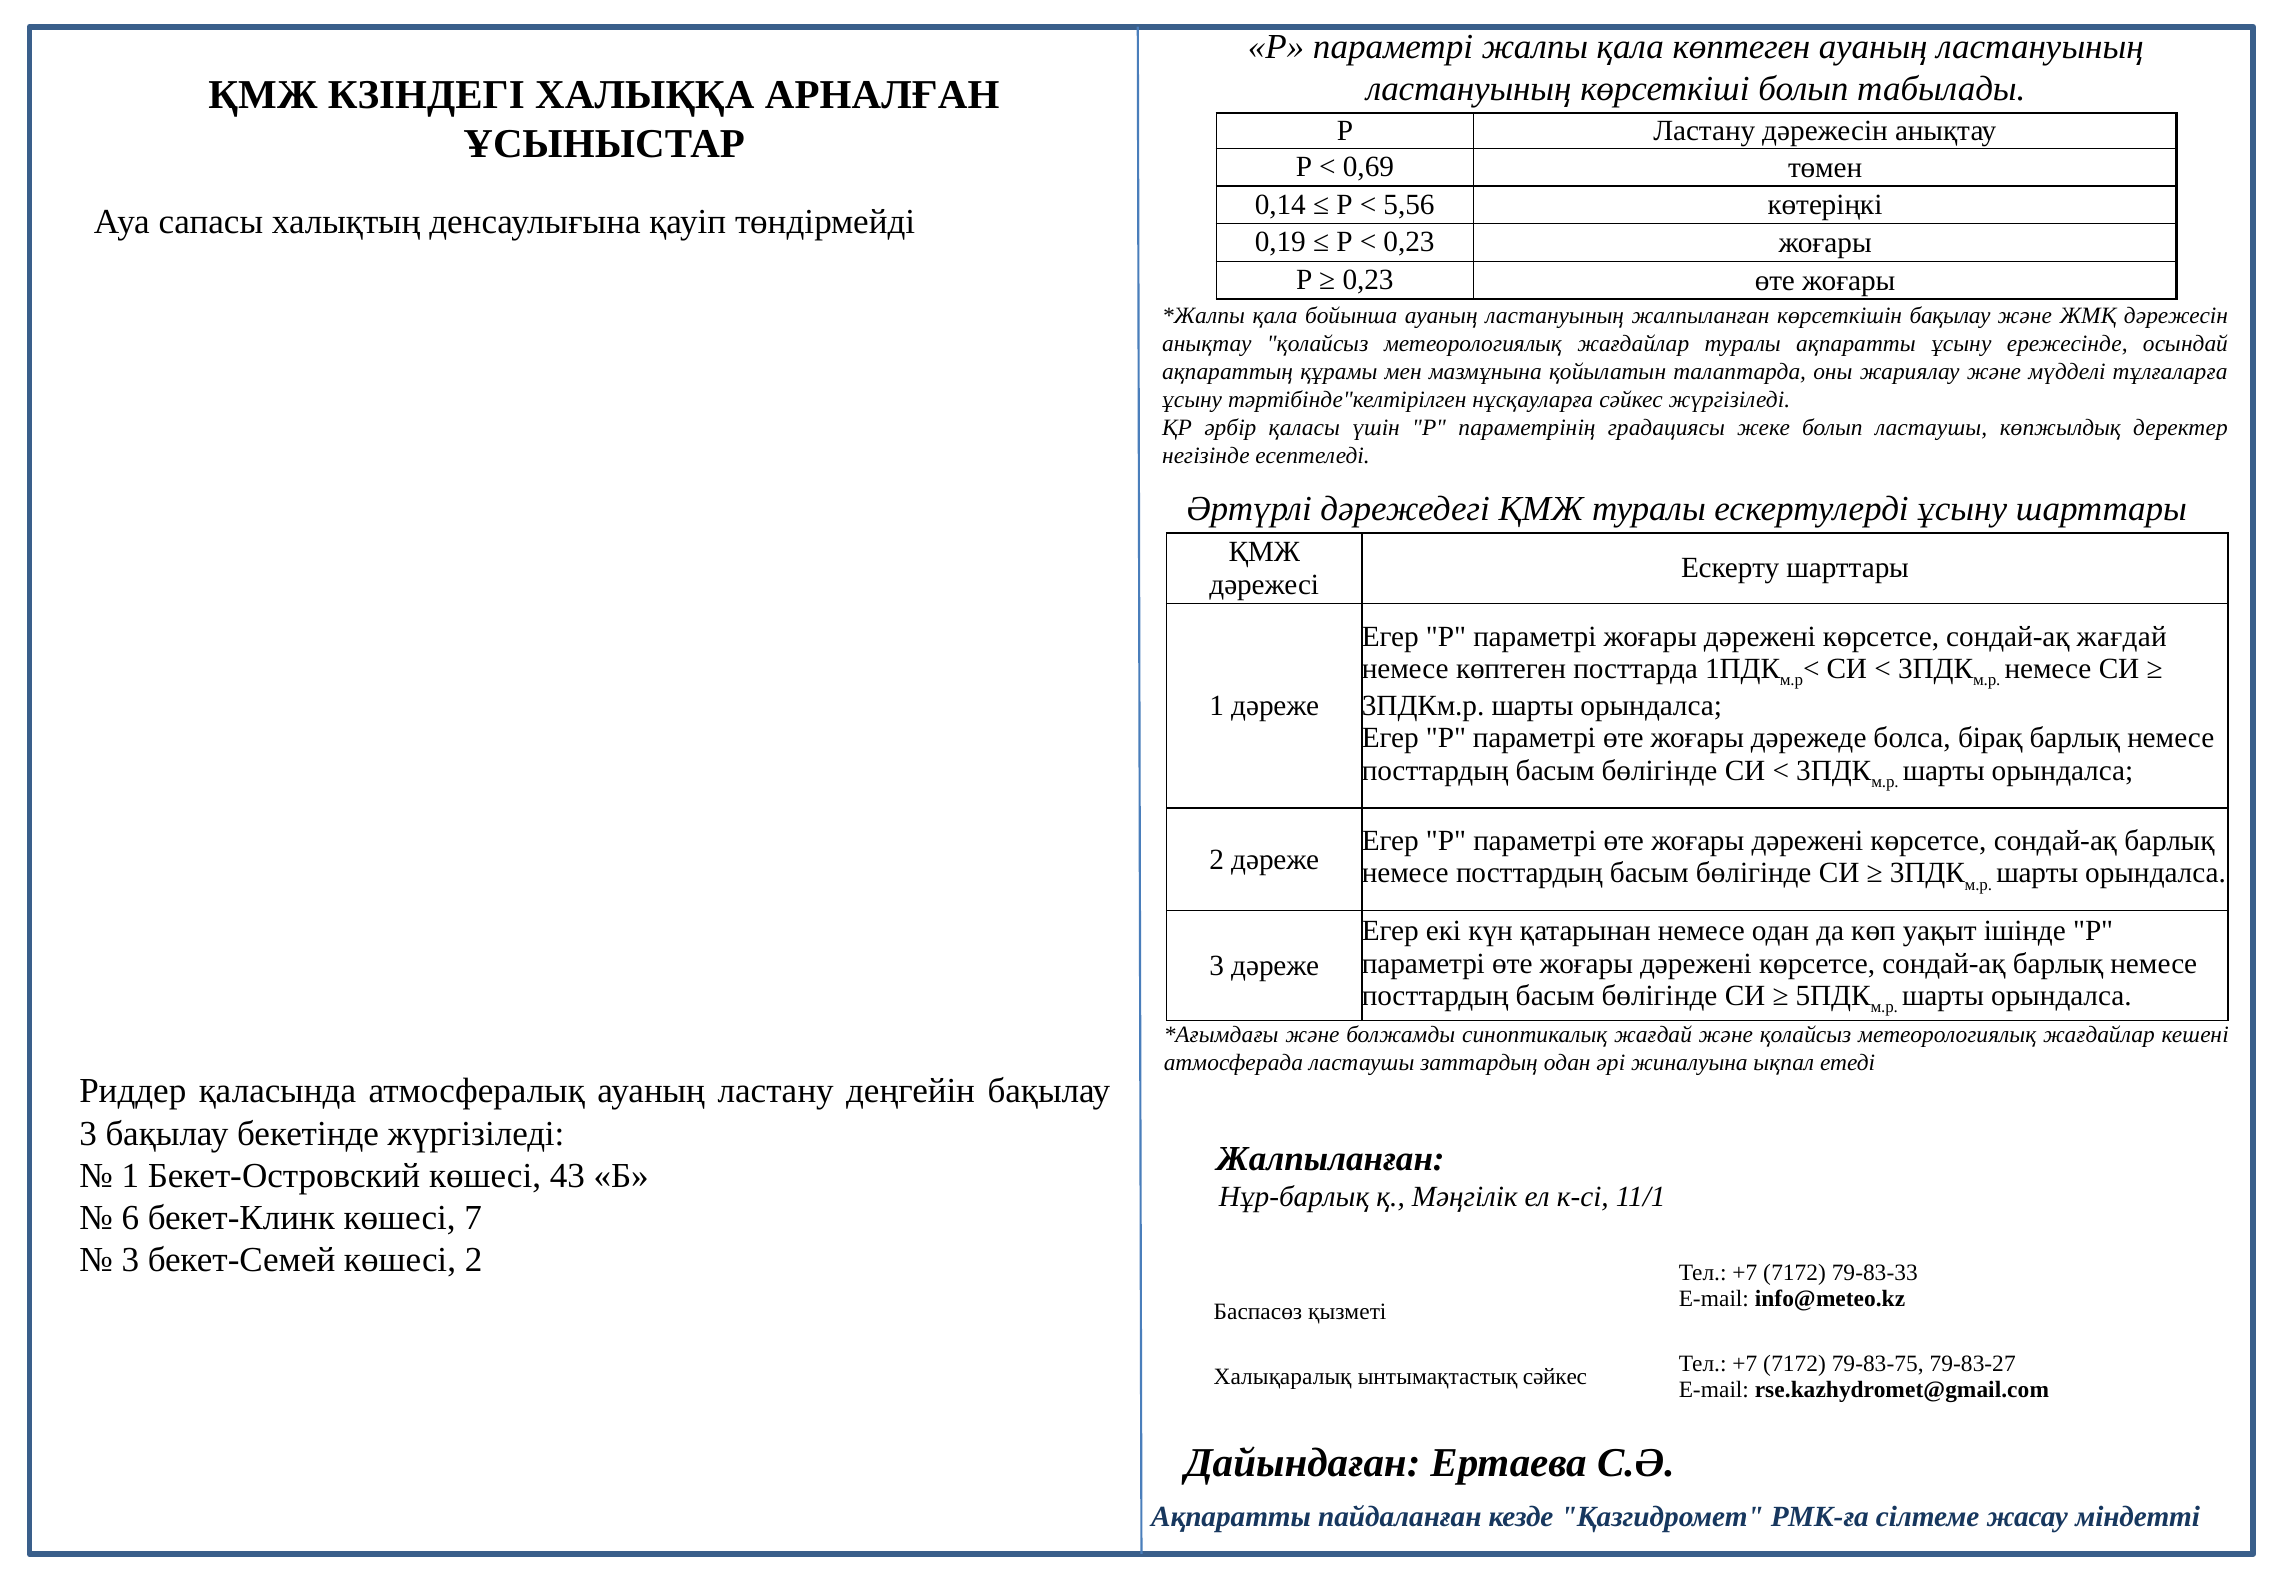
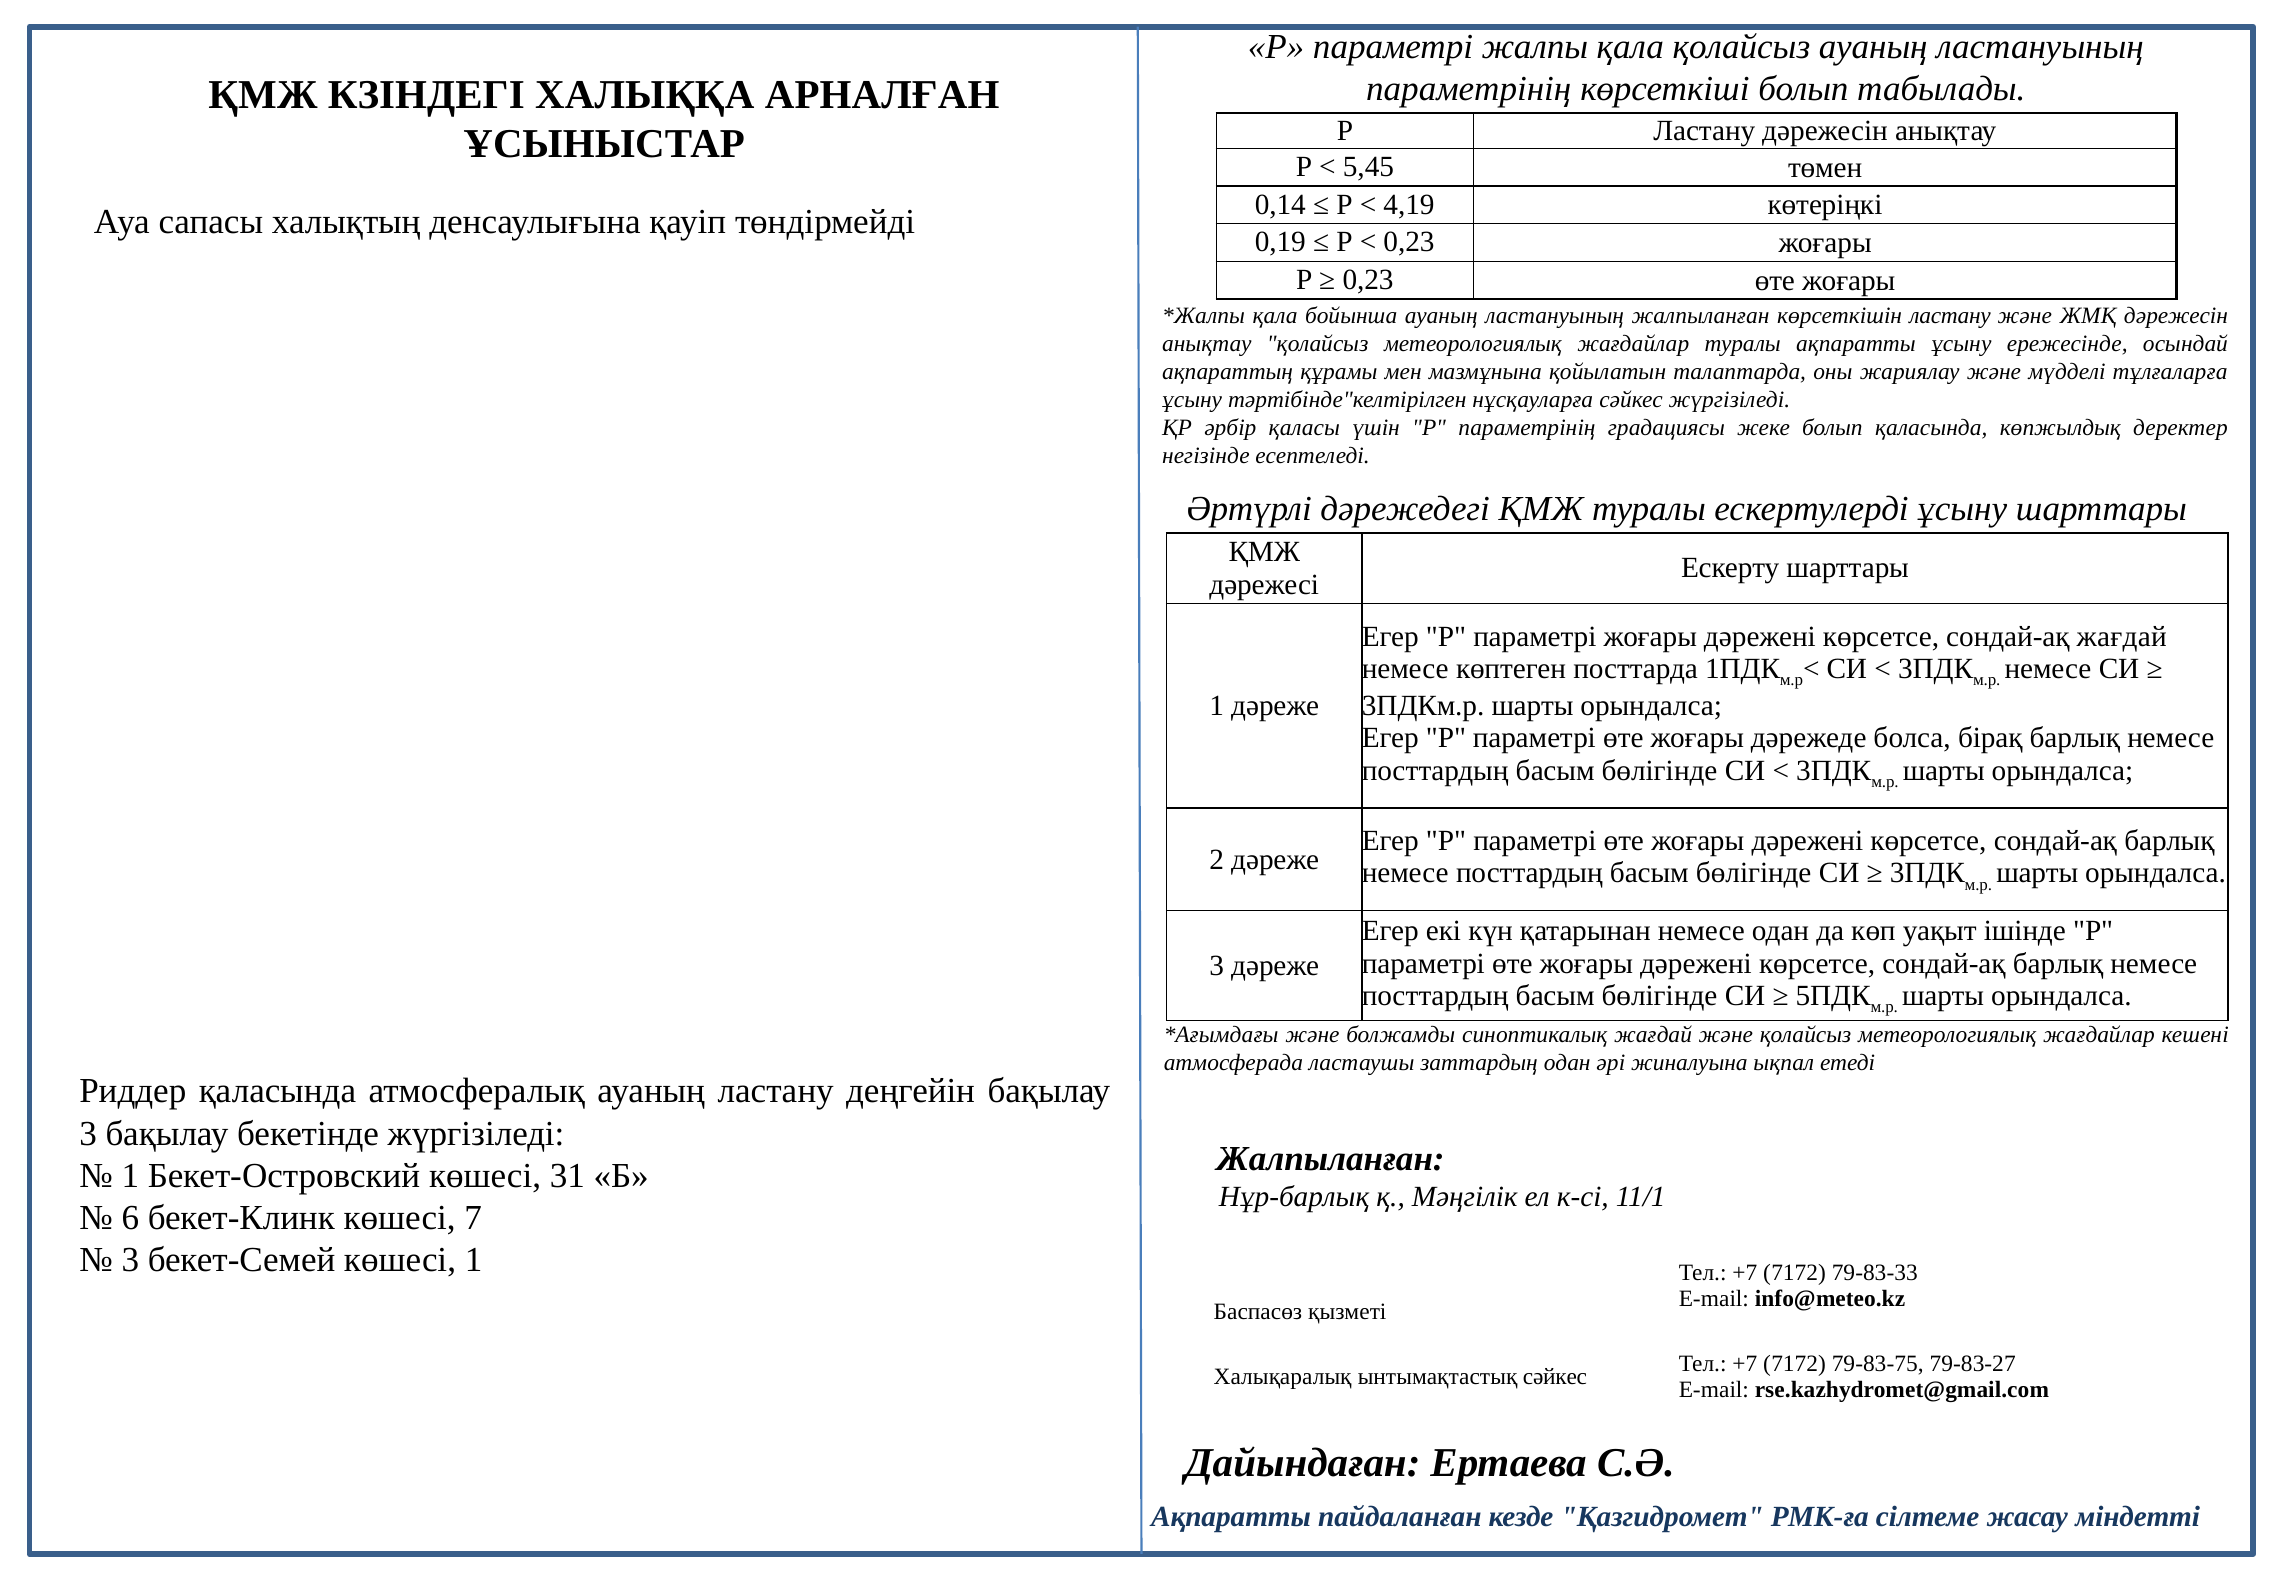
қала көптеген: көптеген -> қолайсыз (1741, 47)
ластануының: ластануының -> параметрінің (1469, 89)
0,69: 0,69 -> 5,45 (1368, 167)
5,56: 5,56 -> 4,19 (1409, 205)
көрсеткішін бақылау: бақылау -> ластану (1950, 315)
болып ластаушы: ластаушы -> қаласында (1931, 427)
43: 43 -> 31 (567, 1175)
көшесі 2: 2 -> 1 (474, 1260)
